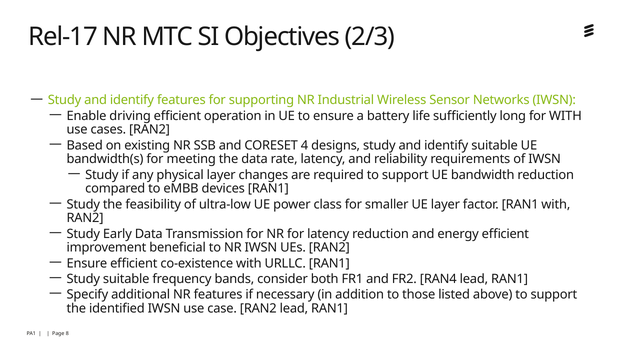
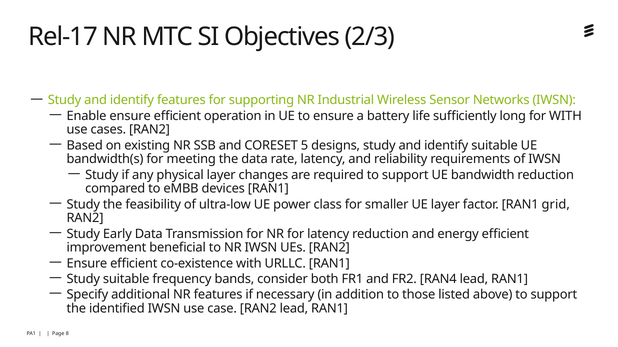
Enable driving: driving -> ensure (130, 116)
4: 4 -> 5 (305, 146)
RAN1 with: with -> grid (556, 205)
